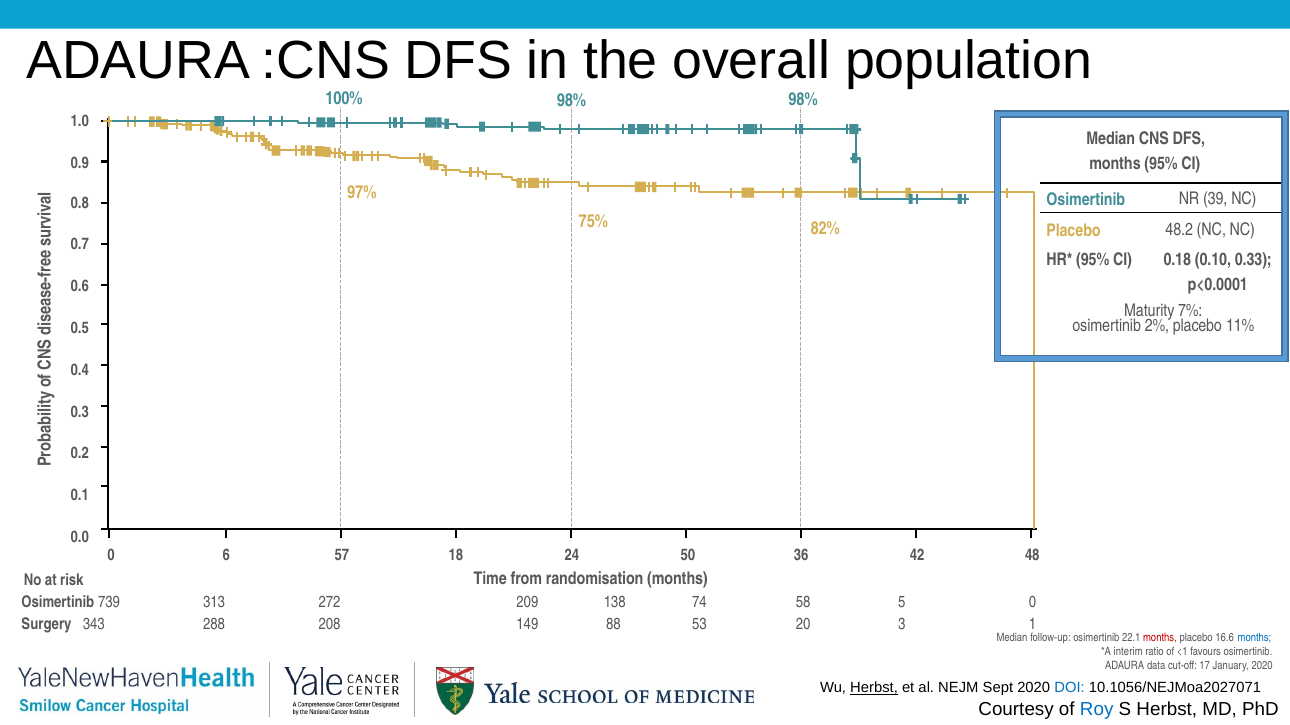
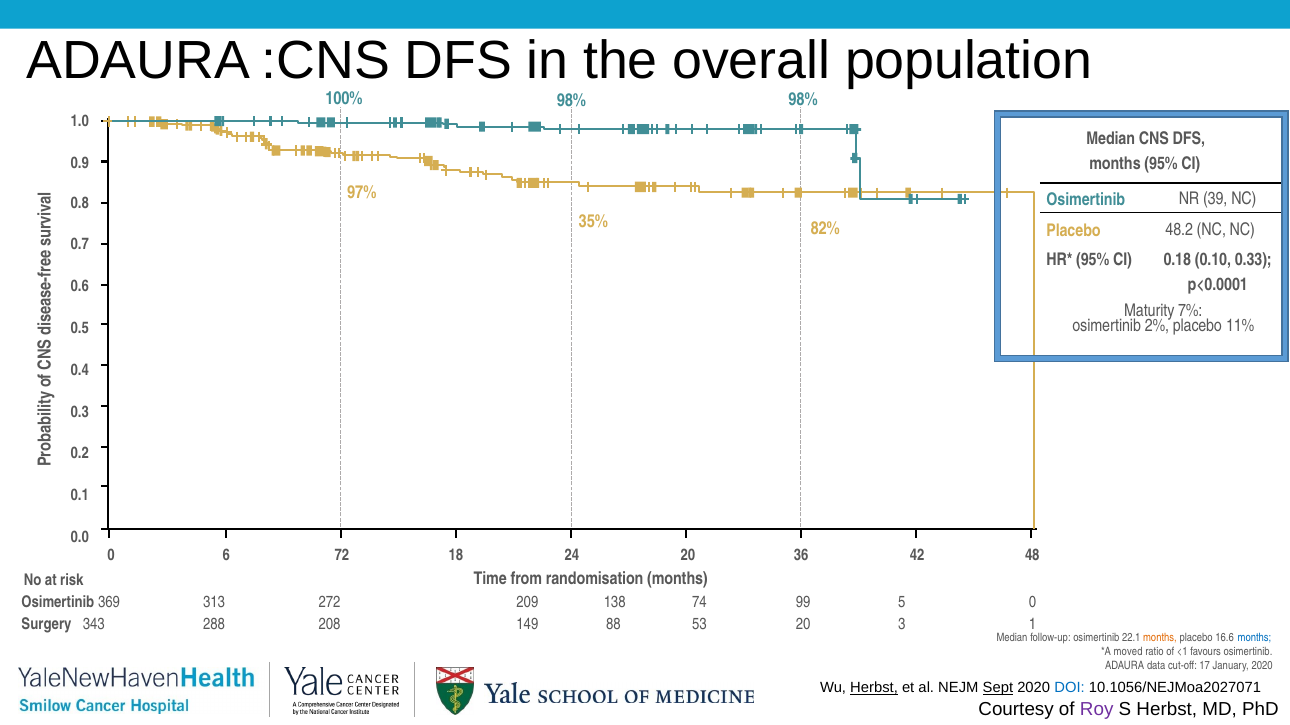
75%: 75% -> 35% (593, 222)
57: 57 -> 72 (342, 555)
24 50: 50 -> 20 (688, 555)
739: 739 -> 369 (109, 603)
58: 58 -> 99 (803, 603)
months colour: red -> orange (1160, 638)
interim: interim -> moved (1128, 652)
Sept underline: none -> present (998, 689)
Roy colour: blue -> purple (1097, 710)
